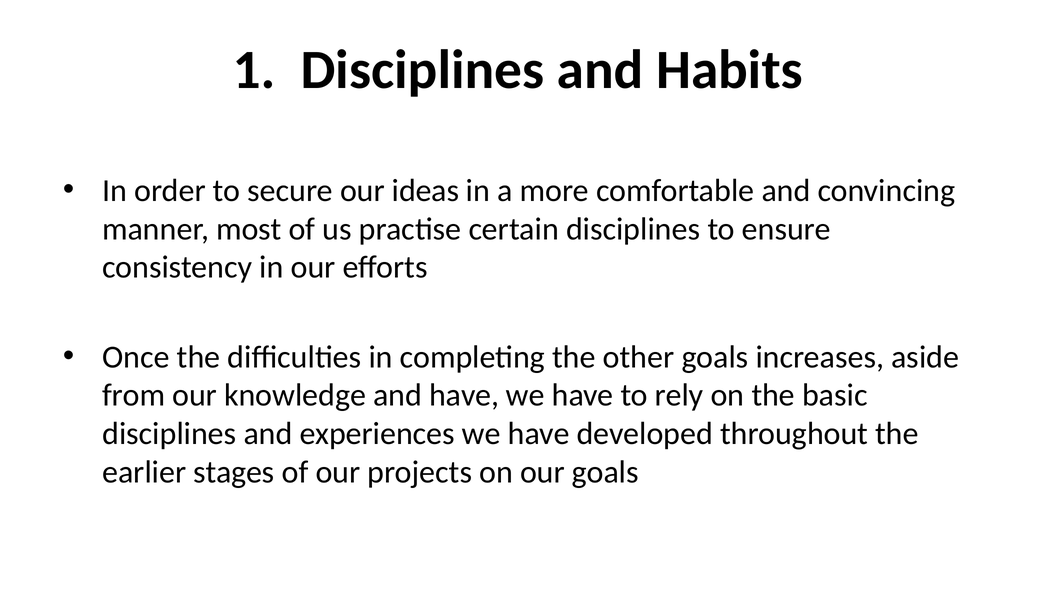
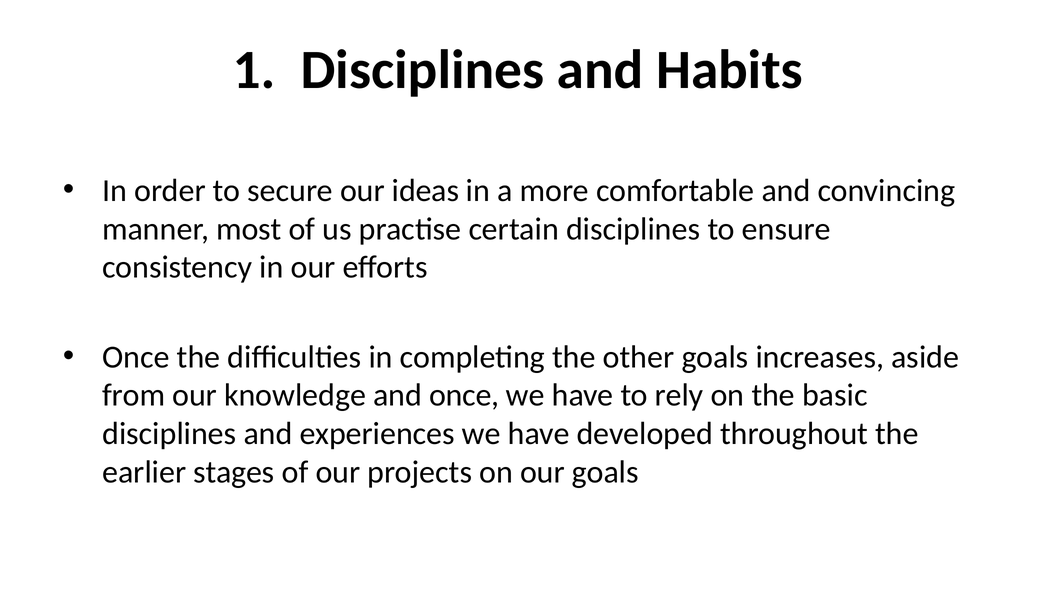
and have: have -> once (464, 395)
